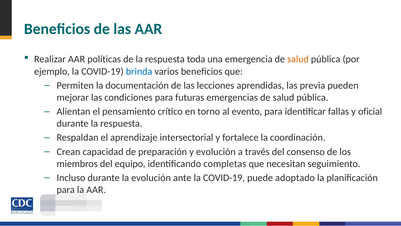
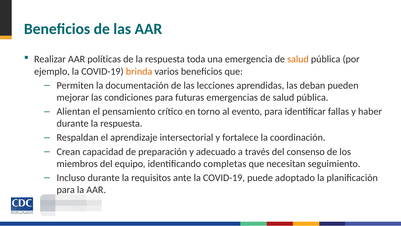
brinda colour: blue -> orange (139, 71)
previa: previa -> deban (312, 85)
oficial: oficial -> haber (370, 111)
y evolución: evolución -> adecuado (216, 151)
la evolución: evolución -> requisitos (151, 178)
